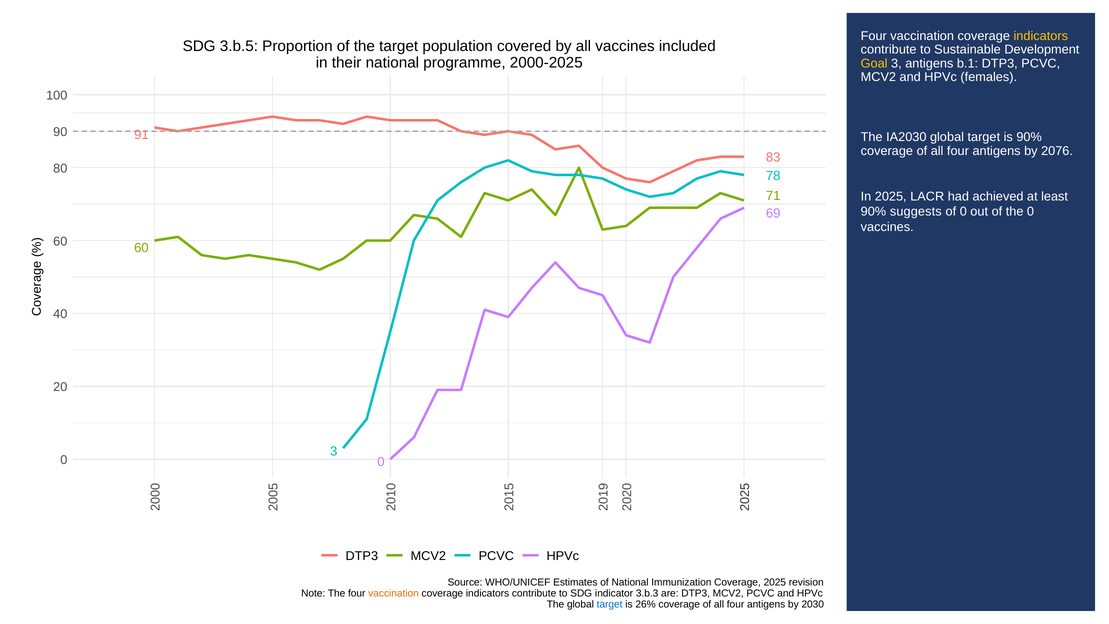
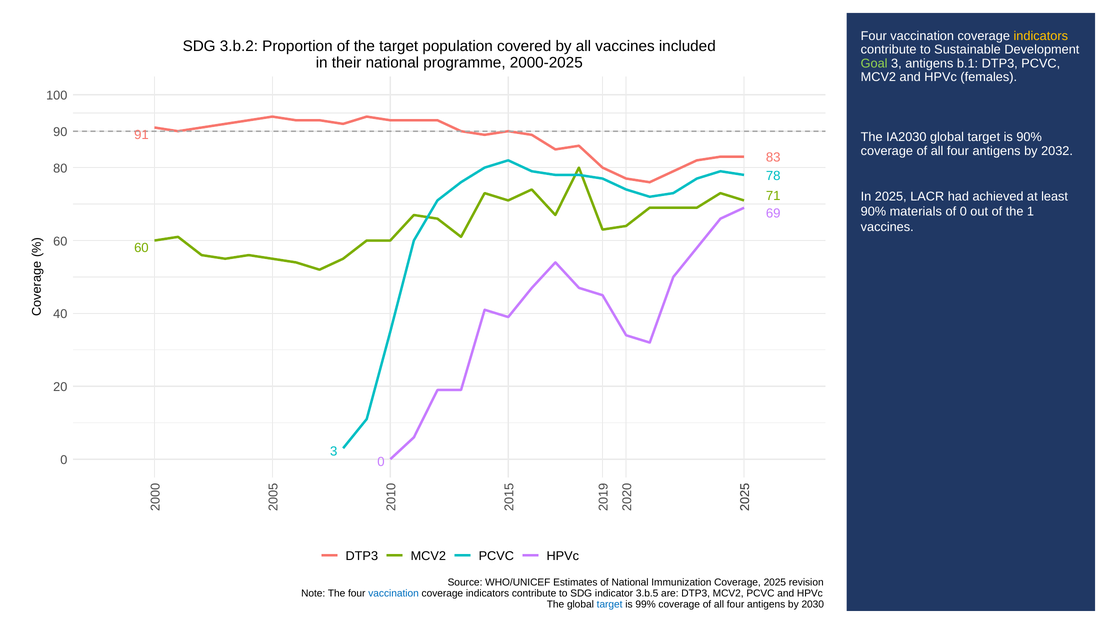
3.b.5: 3.b.5 -> 3.b.2 (239, 46)
Goal colour: yellow -> light green (874, 63)
2076: 2076 -> 2032 (1057, 151)
suggests: suggests -> materials (916, 212)
the 0: 0 -> 1 (1030, 212)
vaccination colour: orange -> blue (394, 593)
3.b.3: 3.b.3 -> 3.b.5 (647, 593)
26%: 26% -> 99% (646, 604)
